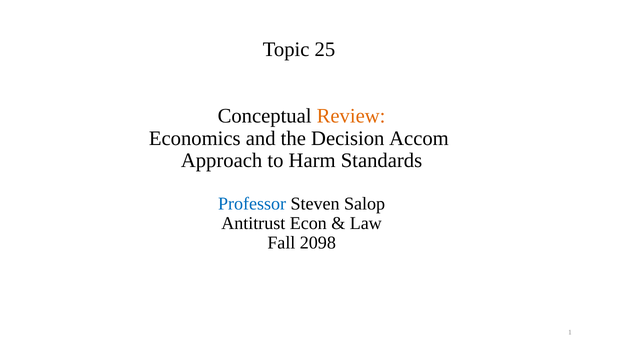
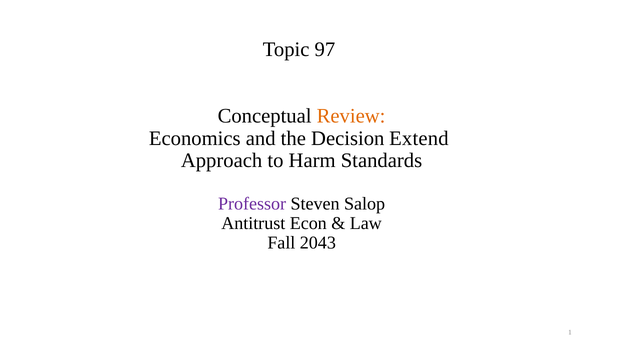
25: 25 -> 97 (325, 49)
Accom: Accom -> Extend (419, 138)
Professor colour: blue -> purple (252, 204)
2098: 2098 -> 2043 (318, 243)
